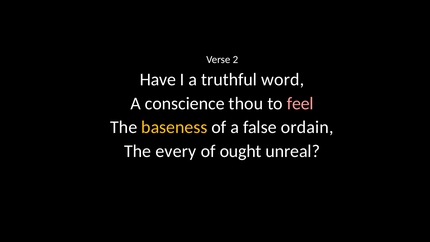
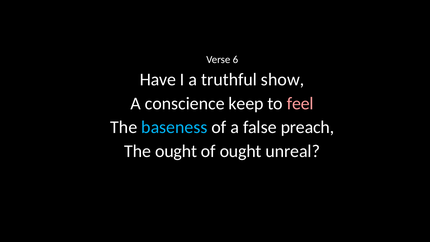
2: 2 -> 6 (235, 60)
word: word -> show (283, 80)
thou: thou -> keep (246, 103)
baseness colour: yellow -> light blue (174, 127)
ordain: ordain -> preach (307, 127)
The every: every -> ought (176, 151)
